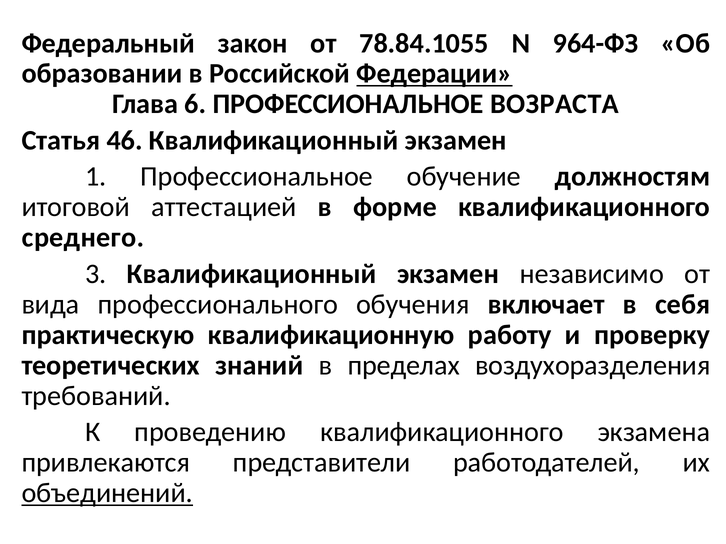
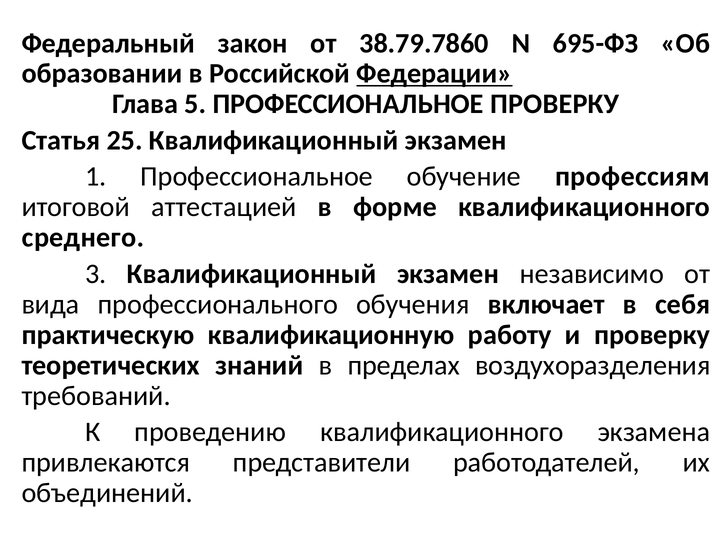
78.84.1055: 78.84.1055 -> 38.79.7860 (424, 43)
964-ФЗ: 964-ФЗ -> 695-ФЗ (595, 43)
6: 6 -> 5 (195, 104)
ПРОФЕССИОНАЛЬНОЕ ВОЗРАСТА: ВОЗРАСТА -> ПРОВЕРКУ (555, 104)
46: 46 -> 25 (125, 141)
должностям: должностям -> профессиям (632, 177)
объединений underline: present -> none (107, 493)
